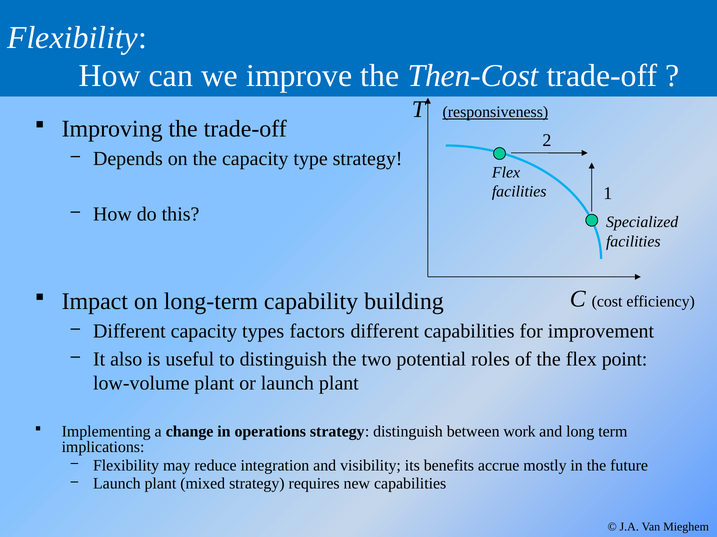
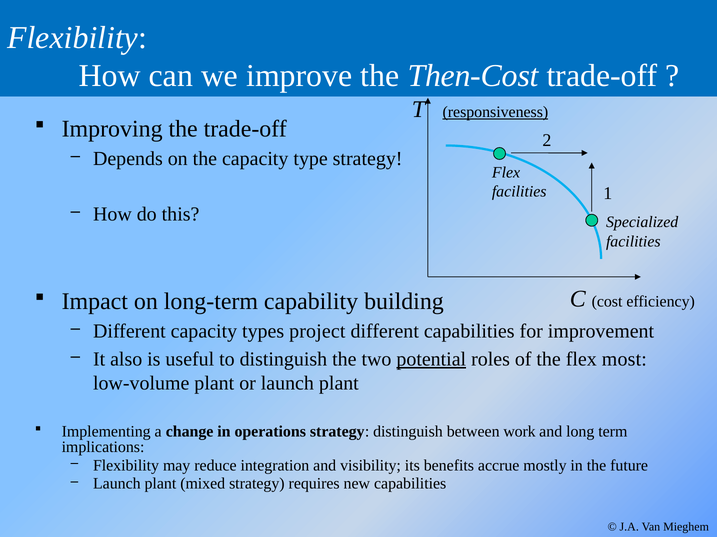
factors: factors -> project (317, 332)
potential underline: none -> present (431, 360)
point: point -> most (624, 360)
